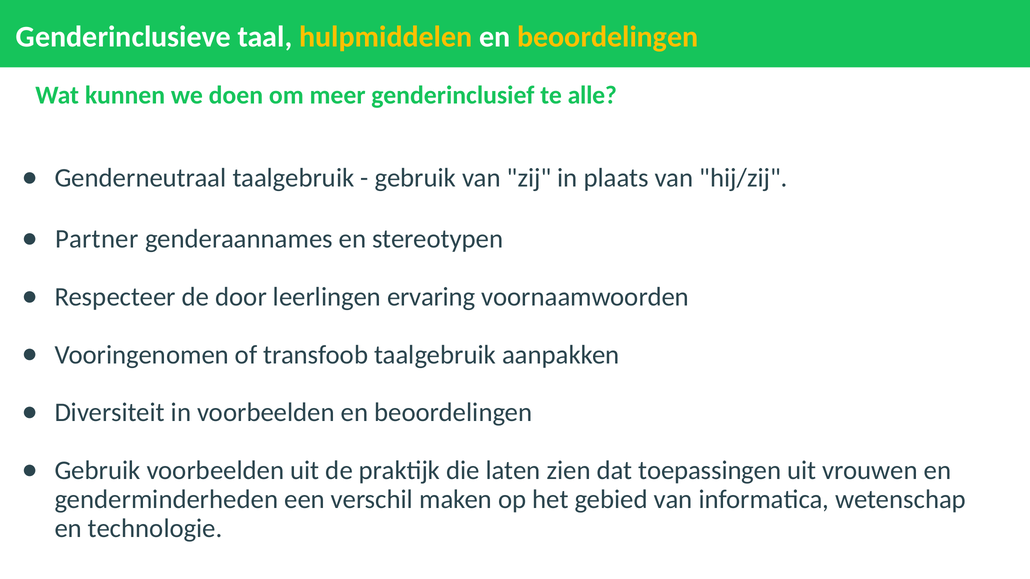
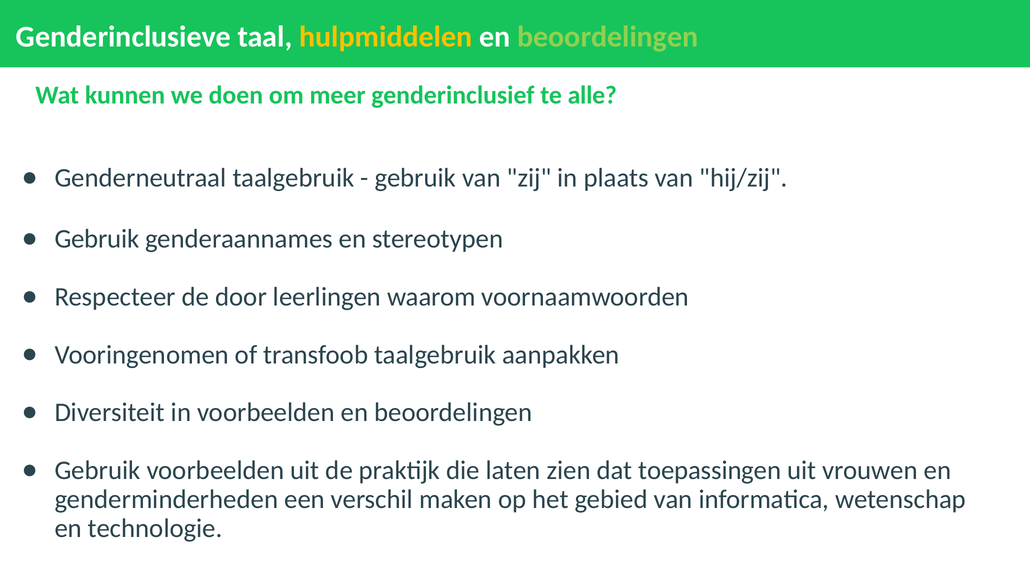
beoordelingen colour: yellow -> light green (608, 37)
Partner: Partner -> Gebruik (97, 239)
ervaring: ervaring -> waarom (431, 297)
